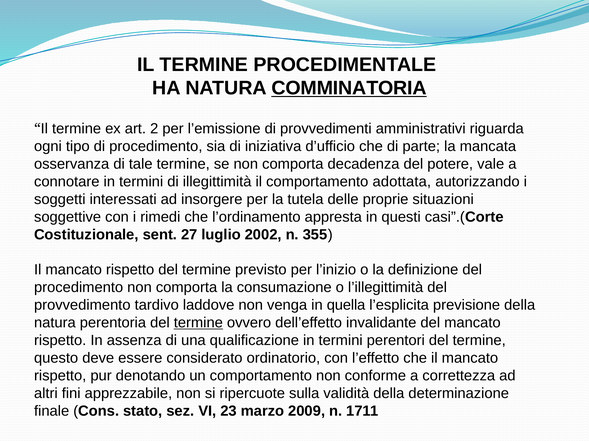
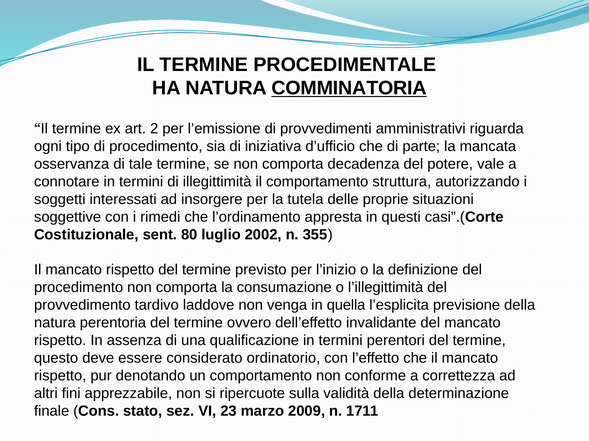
adottata: adottata -> struttura (402, 182)
27: 27 -> 80 (189, 235)
termine underline: present -> none (198, 323)
